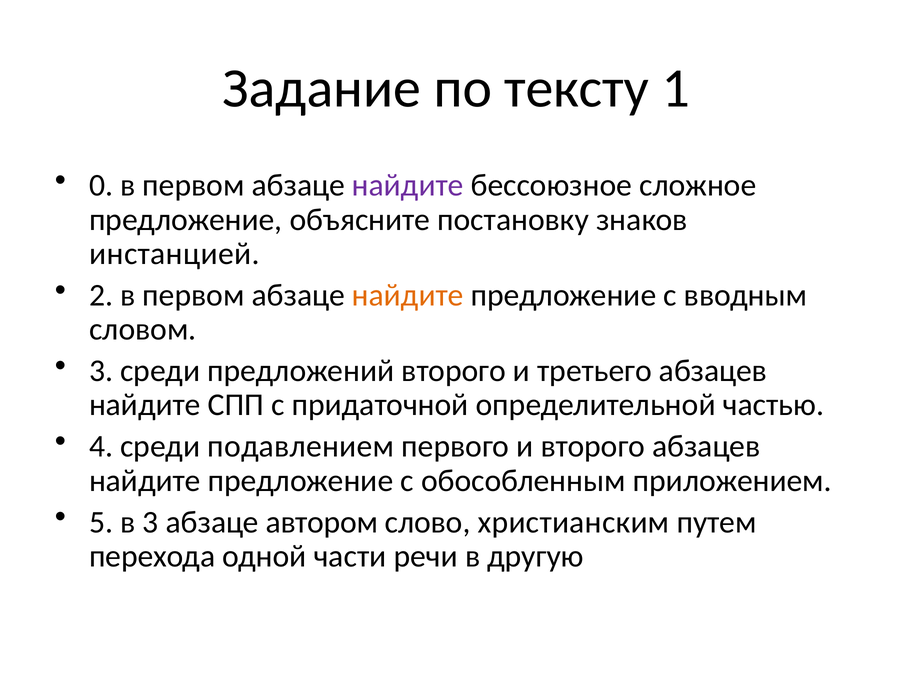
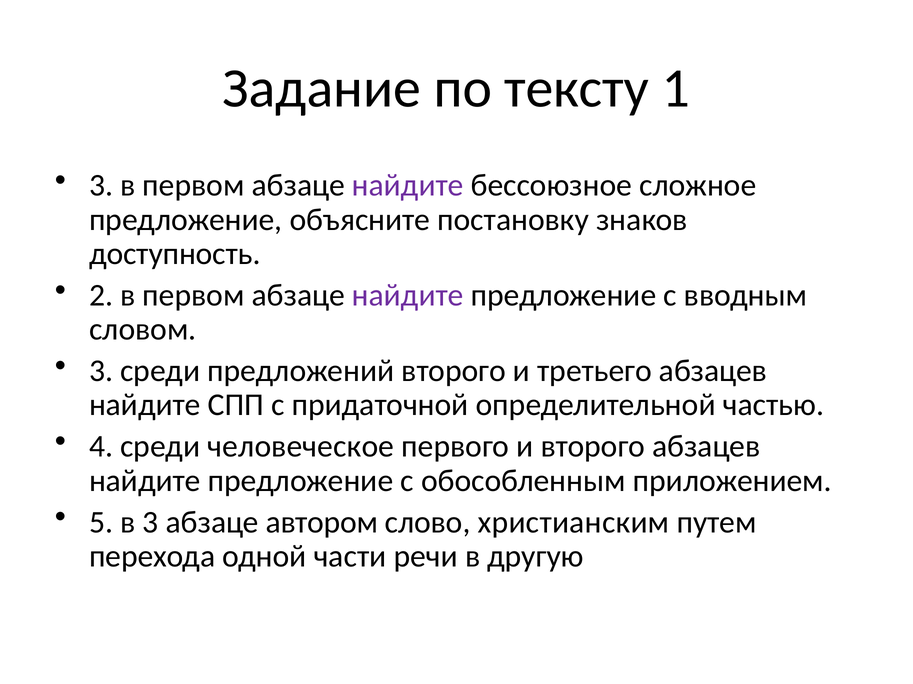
0: 0 -> 3 (101, 186)
инстанцией: инстанцией -> доступность (175, 254)
найдите colour: orange -> purple (408, 296)
подавлением: подавлением -> человеческое (301, 447)
